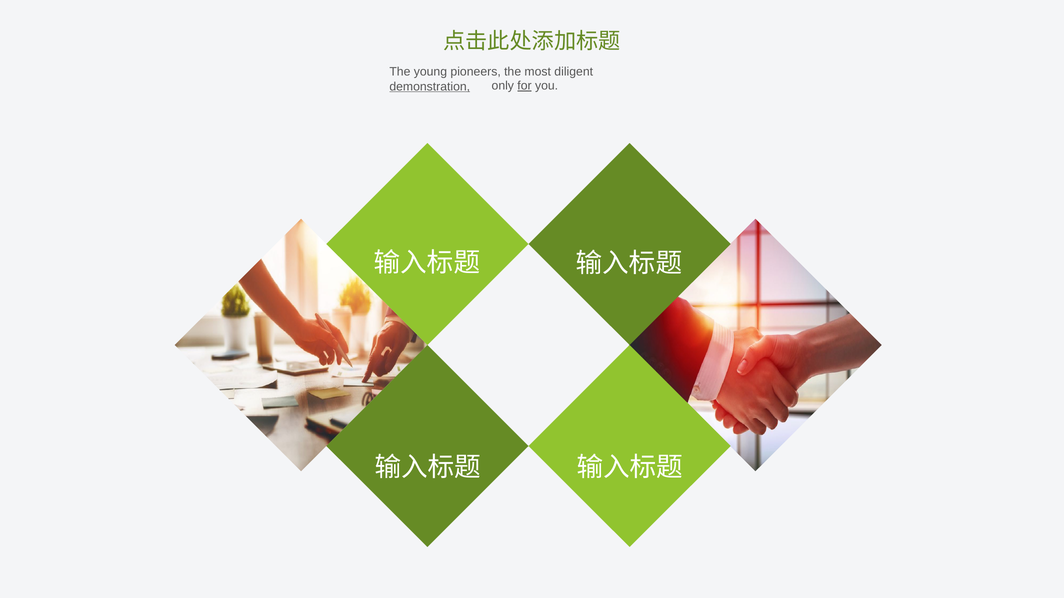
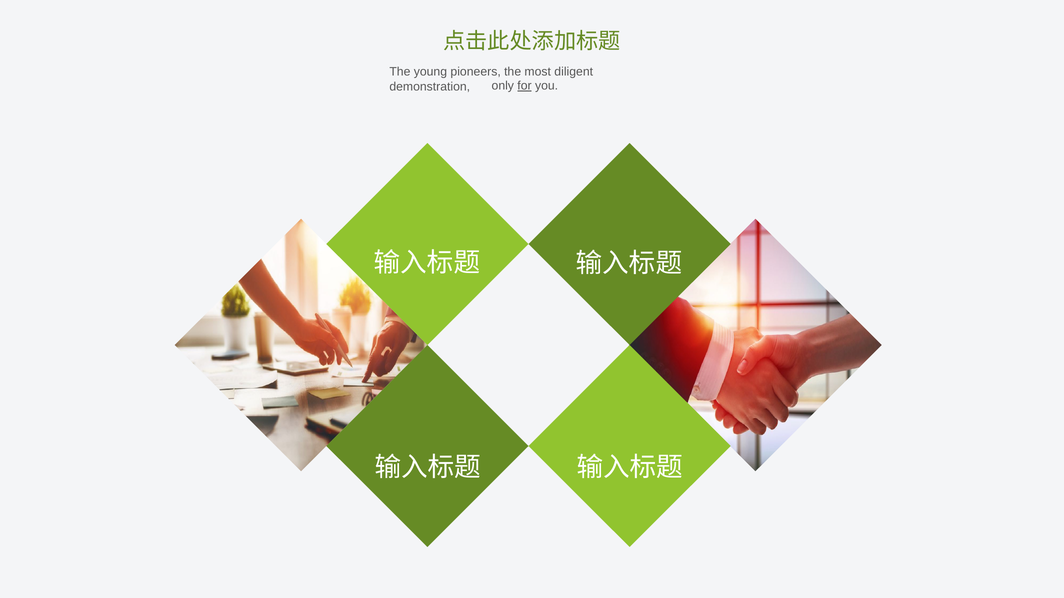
demonstration underline: present -> none (430, 87)
